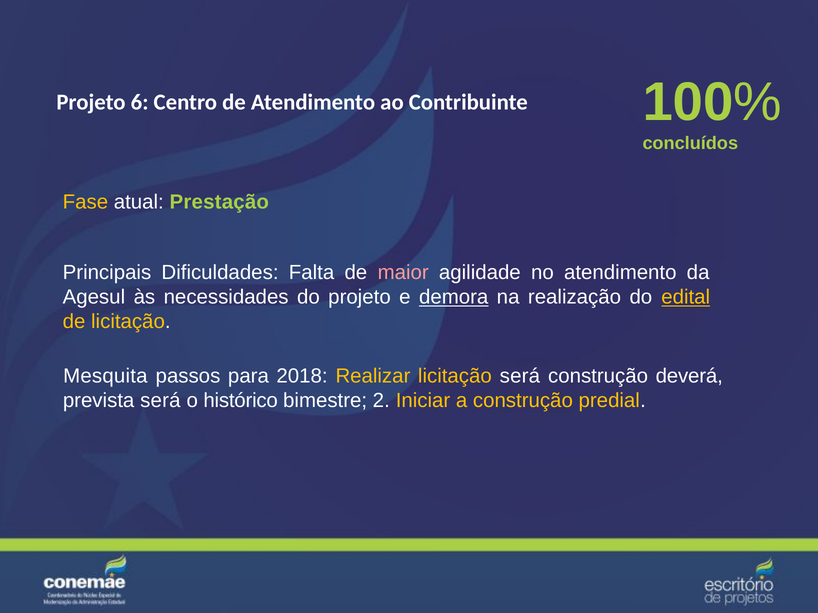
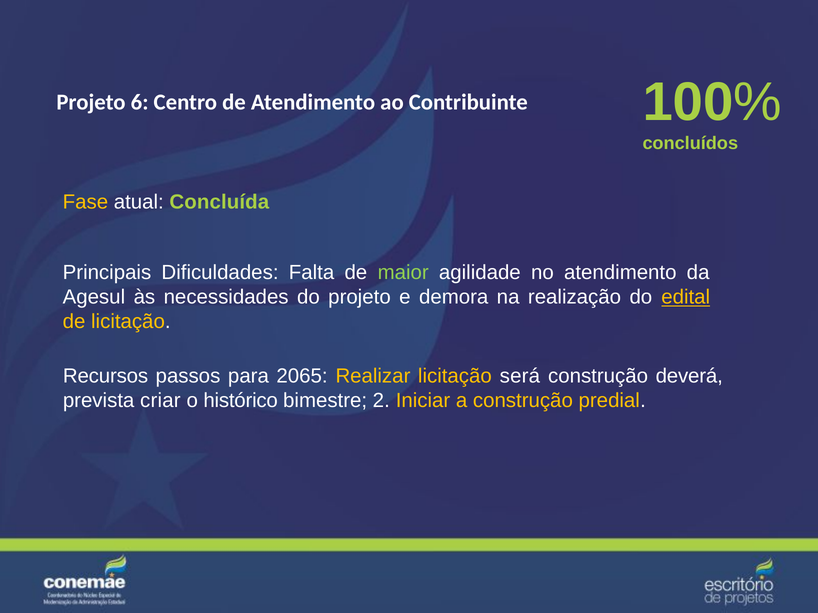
Prestação: Prestação -> Concluída (219, 202)
maior colour: pink -> light green (403, 273)
demora underline: present -> none (454, 297)
Mesquita: Mesquita -> Recursos (106, 376)
2018: 2018 -> 2065 (302, 376)
prevista será: será -> criar (160, 401)
